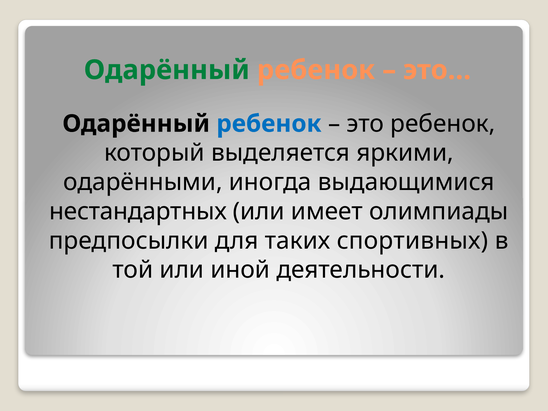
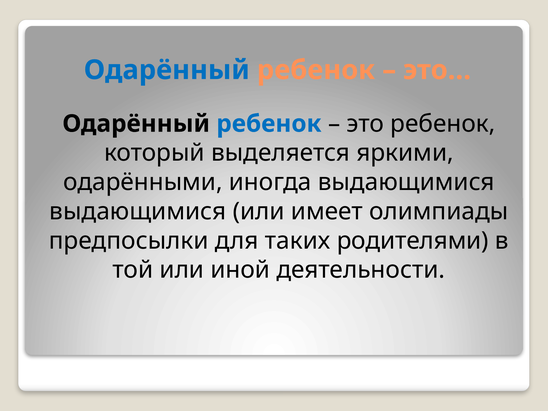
Одарённый colour: green -> blue (167, 70)
нестандартных: нестандартных -> выдающимися (138, 211)
спортивных: спортивных -> родителями (413, 241)
